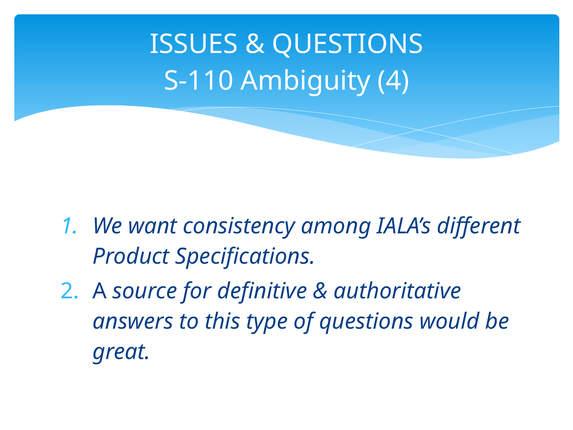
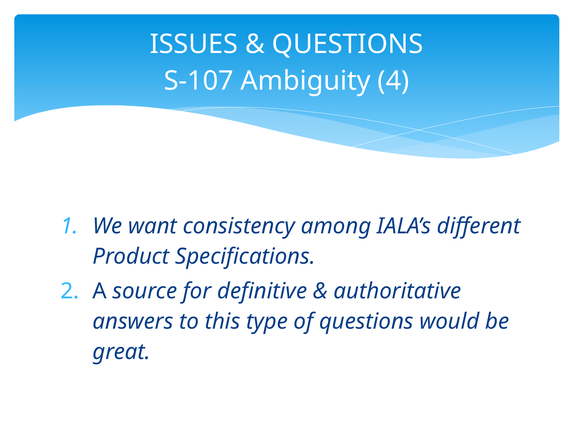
S-110: S-110 -> S-107 (199, 81)
